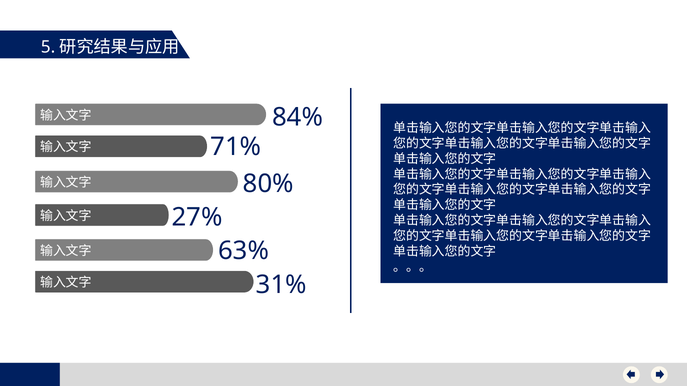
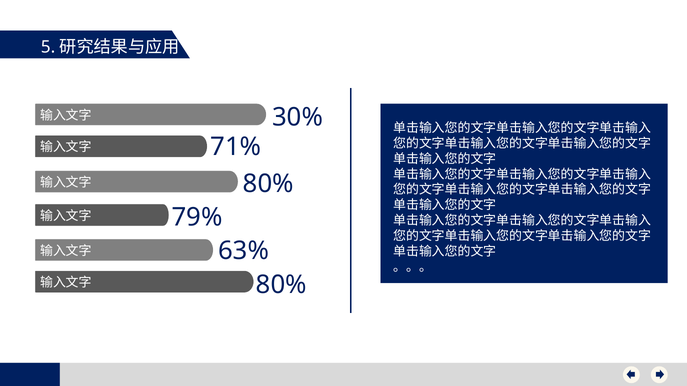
84%: 84% -> 30% (298, 117)
27%: 27% -> 79% (197, 218)
31%: 31% -> 80% (281, 285)
